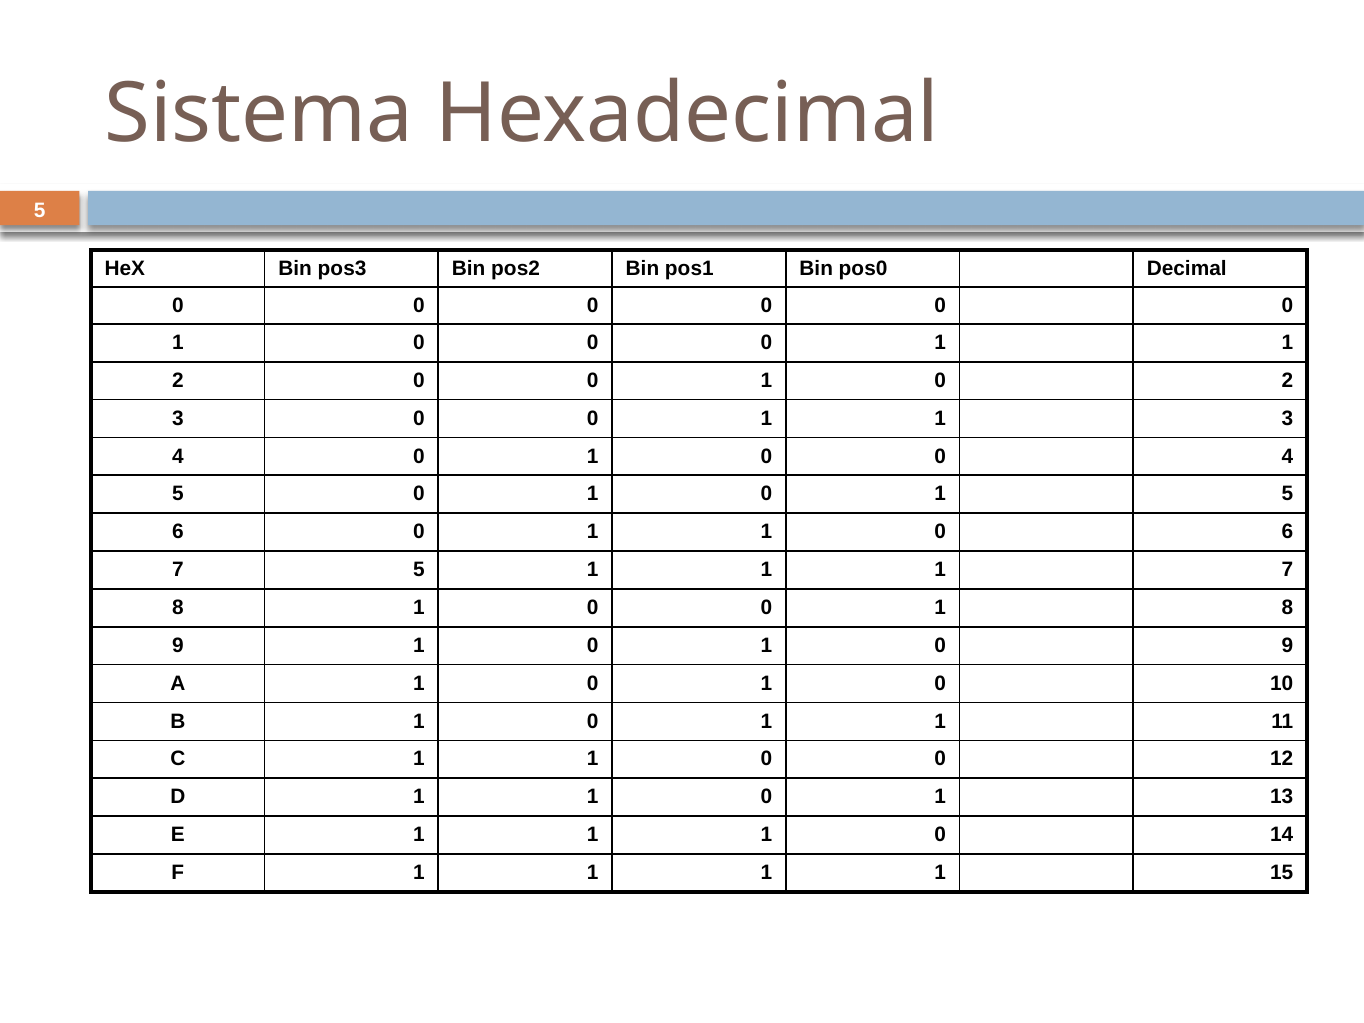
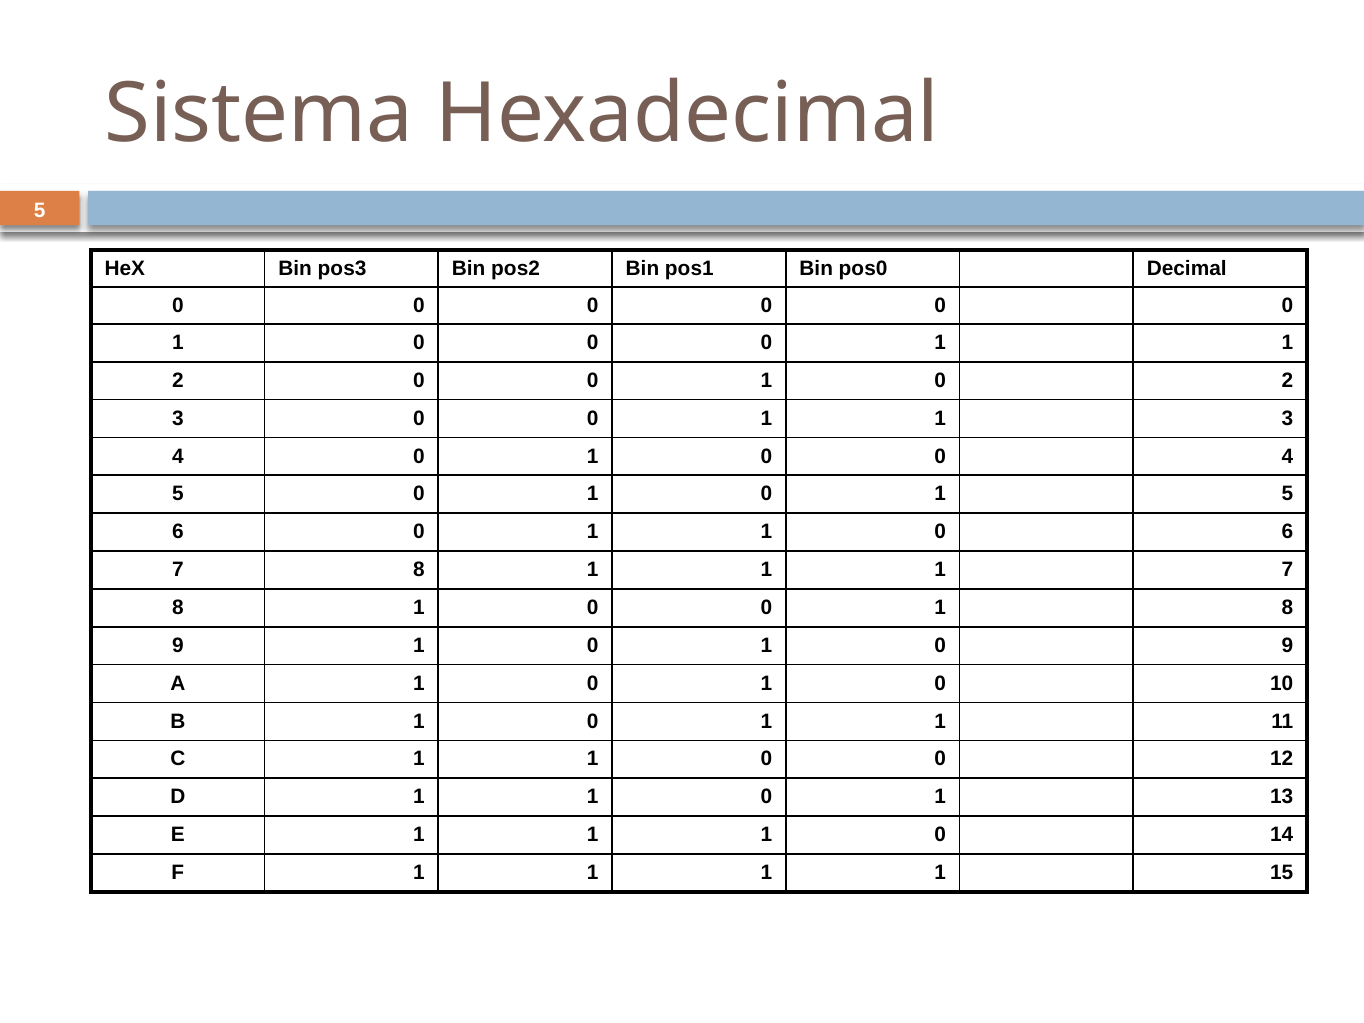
5: 5 -> 8 (419, 570)
